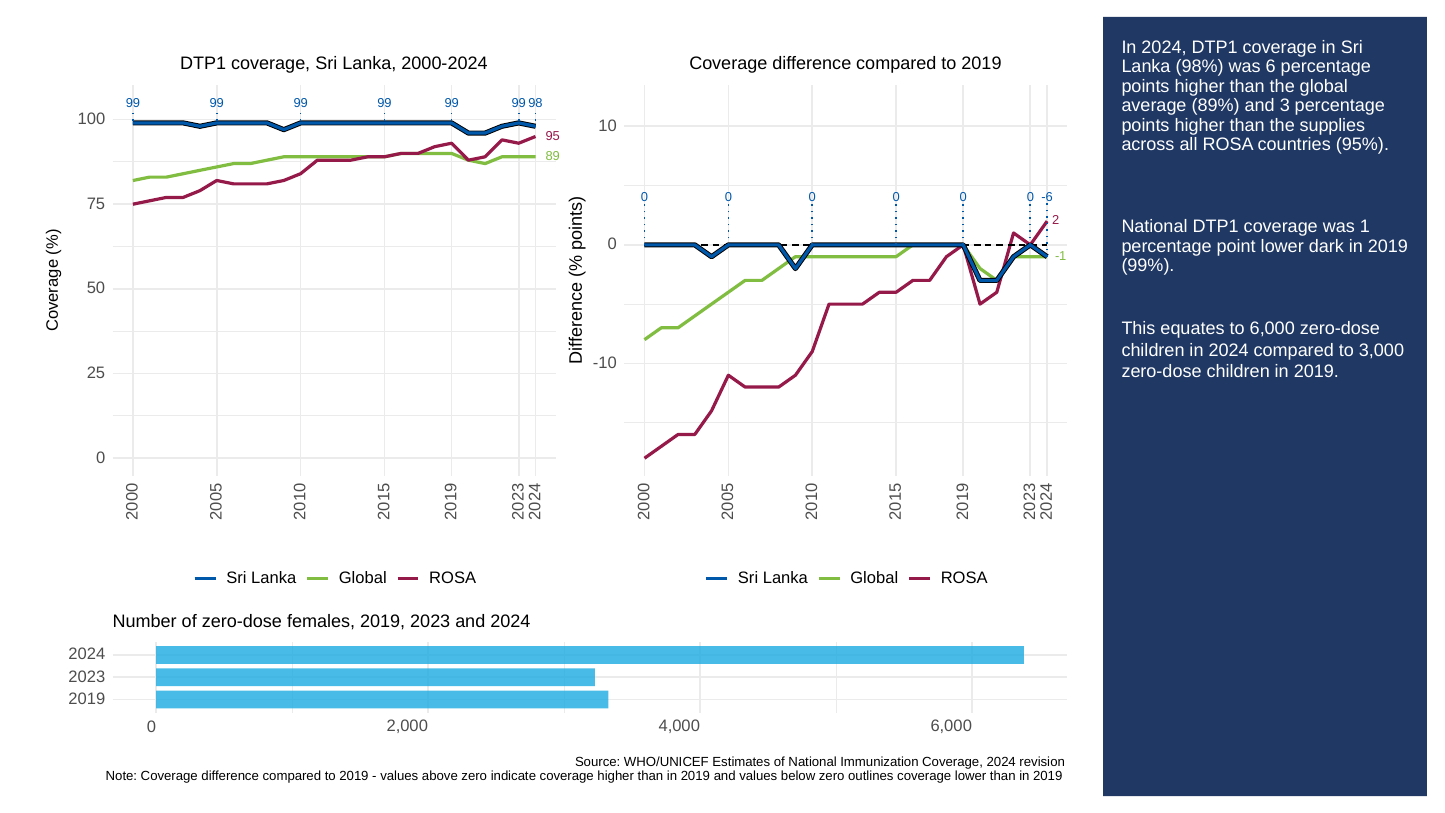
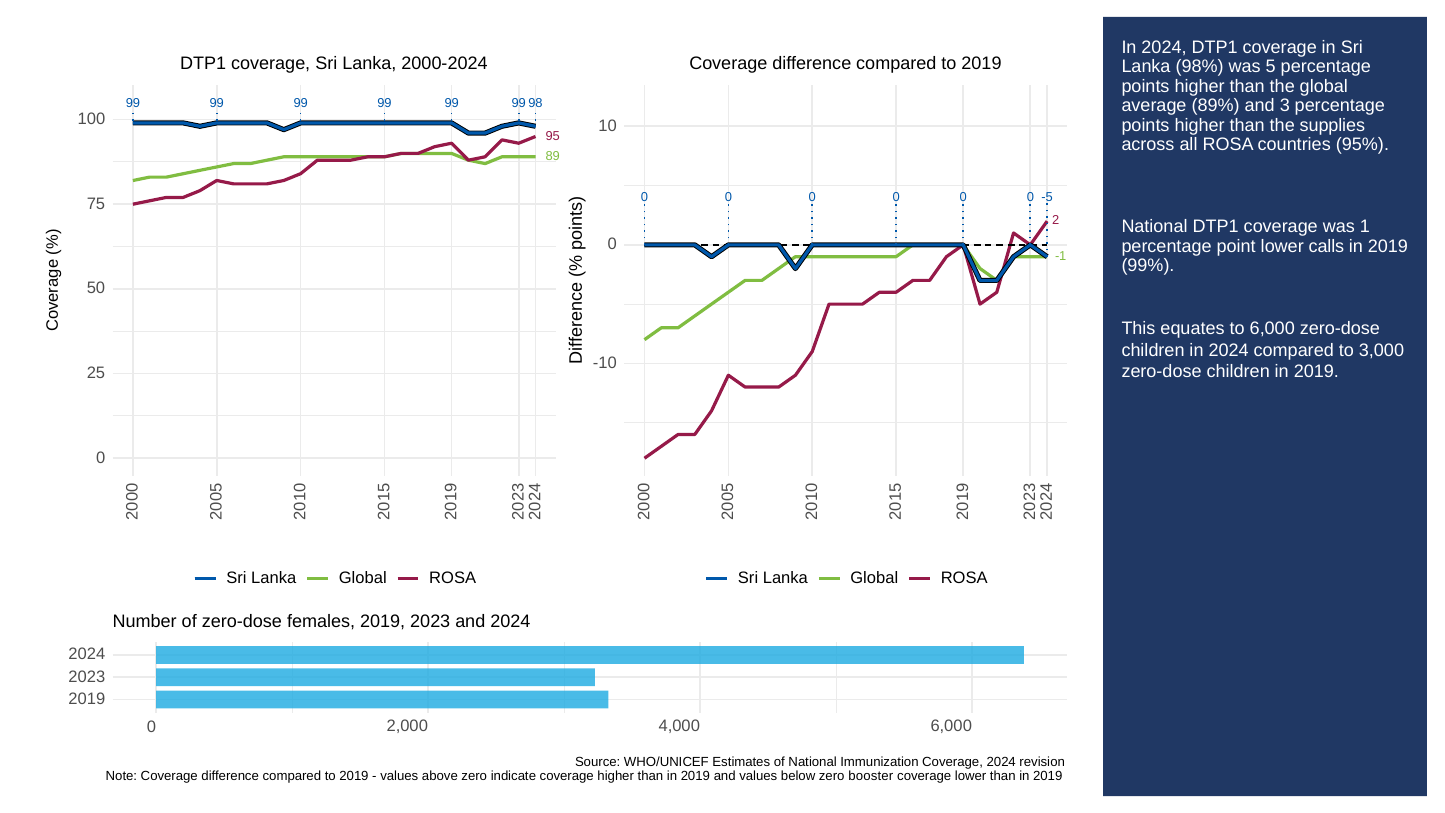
was 6: 6 -> 5 (1271, 67)
-6: -6 -> -5 (1047, 197)
dark: dark -> calls (1326, 246)
outlines: outlines -> booster (871, 776)
